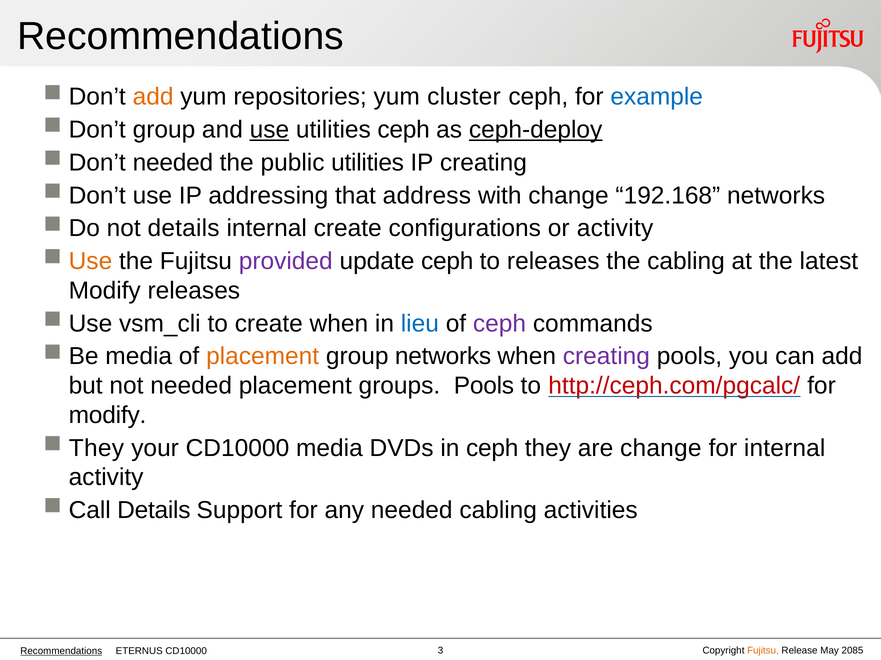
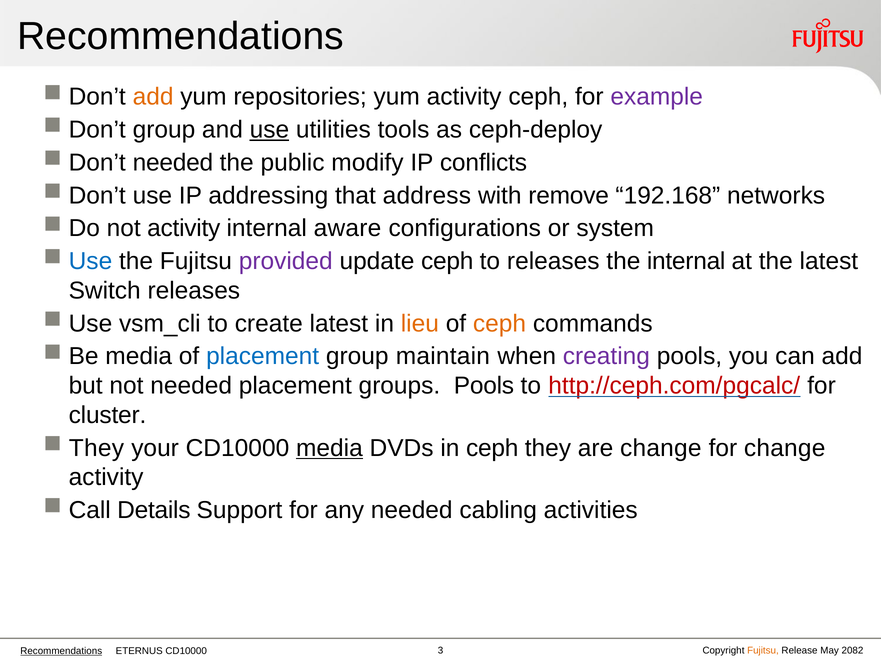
yum cluster: cluster -> activity (464, 97)
example colour: blue -> purple (657, 97)
utilities ceph: ceph -> tools (404, 130)
ceph-deploy underline: present -> none (536, 130)
public utilities: utilities -> modify (367, 163)
IP creating: creating -> conflicts (483, 163)
with change: change -> remove (569, 196)
not details: details -> activity (184, 229)
internal create: create -> aware (348, 229)
or activity: activity -> system (615, 229)
Use colour: orange -> blue (90, 262)
the cabling: cabling -> internal (686, 262)
Modify: Modify -> Switch (105, 291)
create when: when -> latest (339, 324)
lieu colour: blue -> orange (420, 324)
ceph colour: purple -> orange (499, 324)
placement colour: orange -> blue (263, 357)
group networks: networks -> maintain (443, 357)
modify: modify -> cluster (107, 416)
media underline: none -> present (329, 448)
for internal: internal -> change (785, 448)
2085: 2085 -> 2082 (852, 651)
